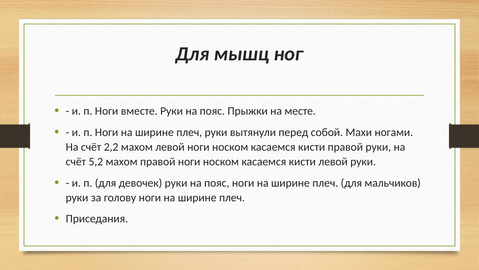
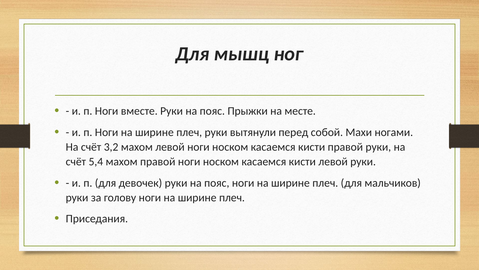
2,2: 2,2 -> 3,2 (111, 147)
5,2: 5,2 -> 5,4 (96, 161)
